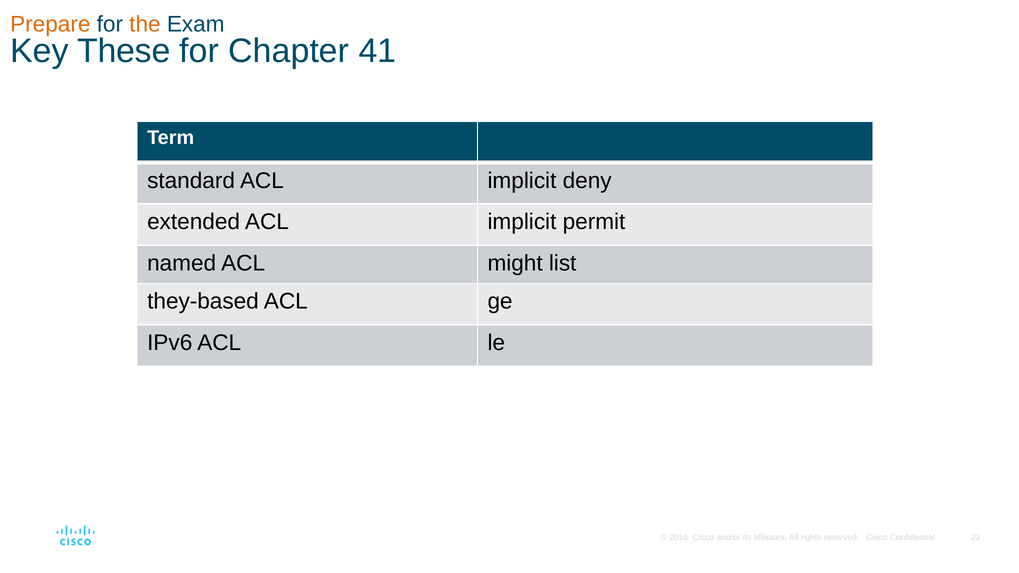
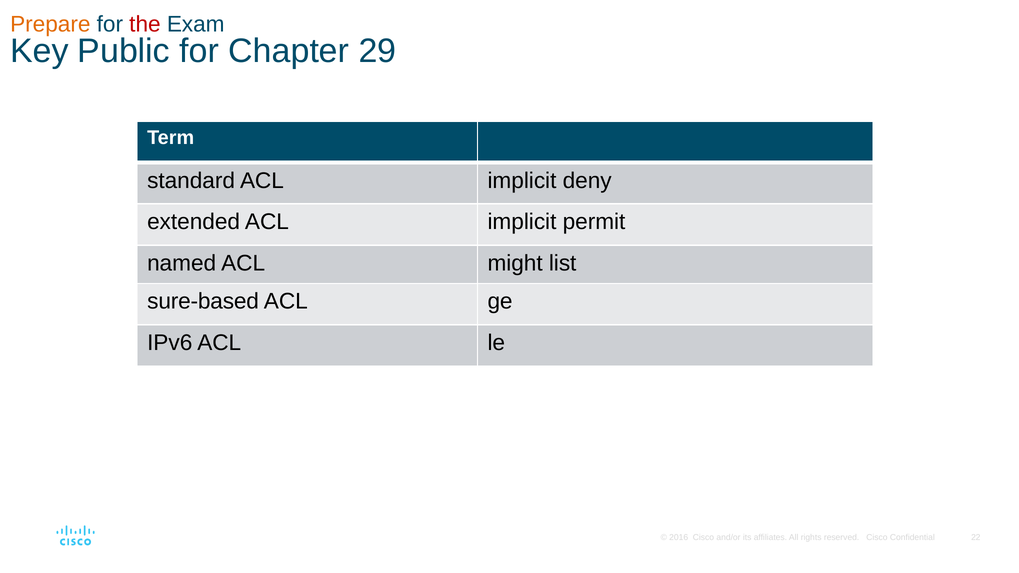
the colour: orange -> red (145, 24)
These: These -> Public (124, 51)
41: 41 -> 29 (377, 51)
they-based: they-based -> sure-based (203, 302)
